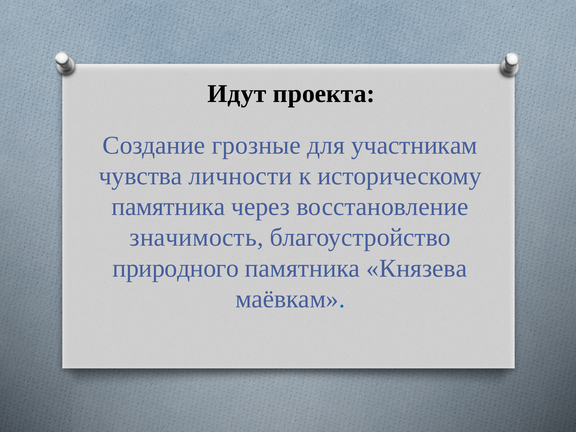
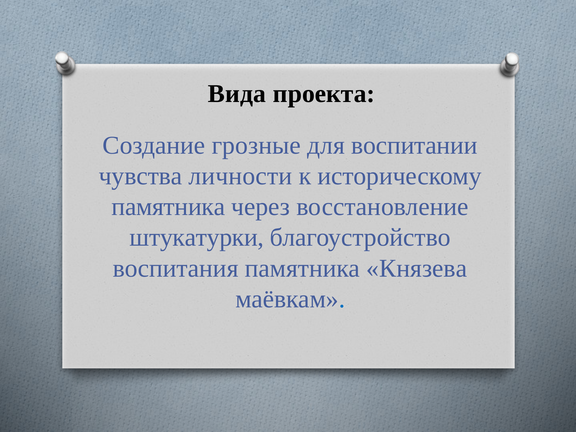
Идут: Идут -> Вида (237, 94)
участникам: участникам -> воспитании (414, 145)
значимость: значимость -> штукатурки (197, 238)
природного: природного -> воспитания (176, 268)
